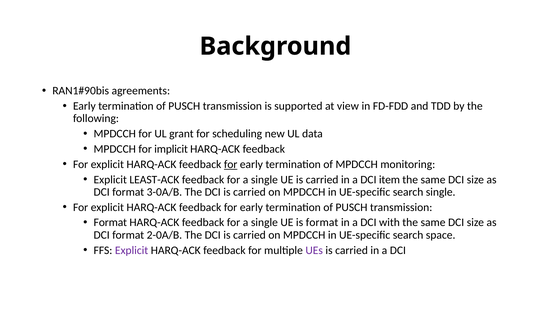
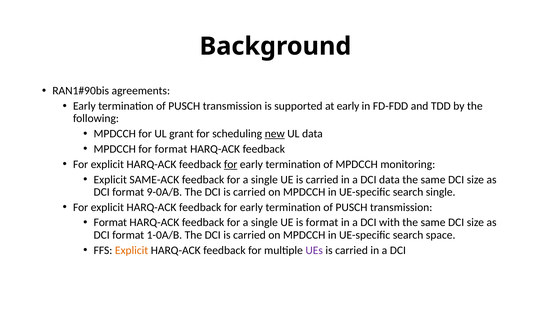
at view: view -> early (348, 106)
new underline: none -> present (275, 134)
for implicit: implicit -> format (171, 149)
LEAST-ACK: LEAST-ACK -> SAME-ACK (154, 180)
DCI item: item -> data (389, 180)
3-0A/B: 3-0A/B -> 9-0A/B (164, 192)
2-0A/B: 2-0A/B -> 1-0A/B (164, 235)
Explicit colour: purple -> orange (132, 250)
